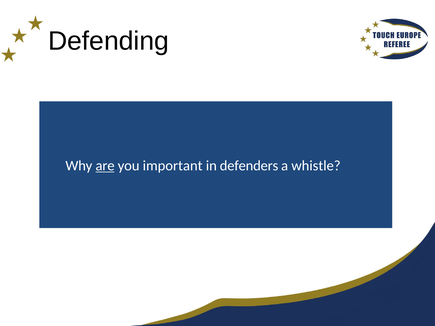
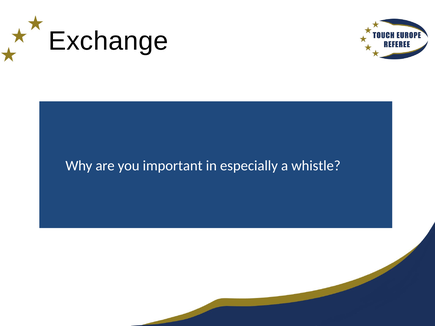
Defending: Defending -> Exchange (108, 41)
are underline: present -> none (105, 166)
defenders: defenders -> especially (249, 166)
